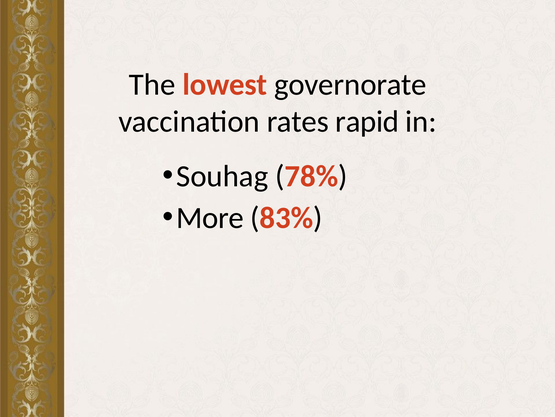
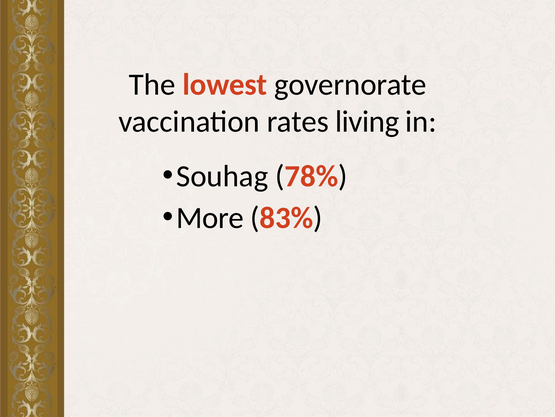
rapid: rapid -> living (367, 121)
